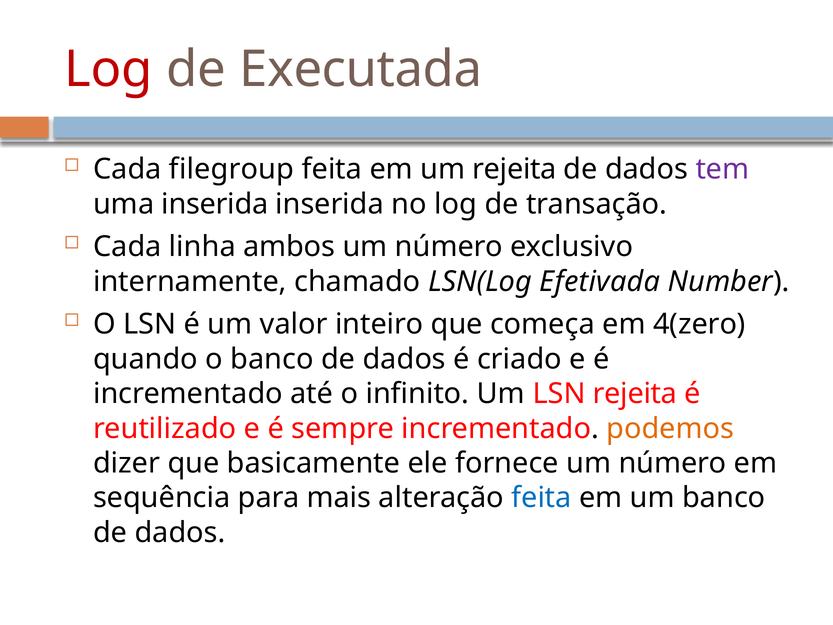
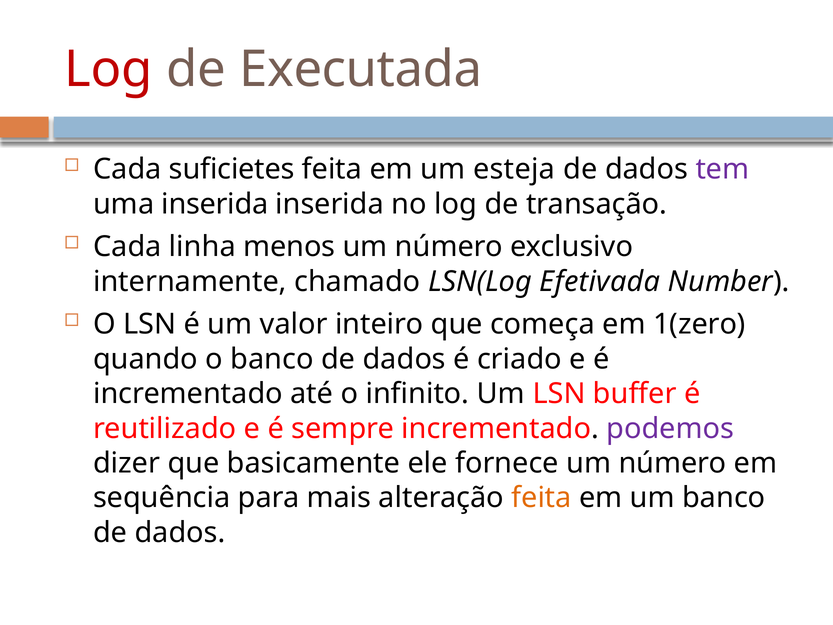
filegroup: filegroup -> suficietes (232, 169)
um rejeita: rejeita -> esteja (514, 169)
ambos: ambos -> menos (289, 247)
4(zero: 4(zero -> 1(zero (699, 324)
LSN rejeita: rejeita -> buffer (635, 394)
podemos colour: orange -> purple (670, 428)
feita colour: blue -> orange (541, 498)
